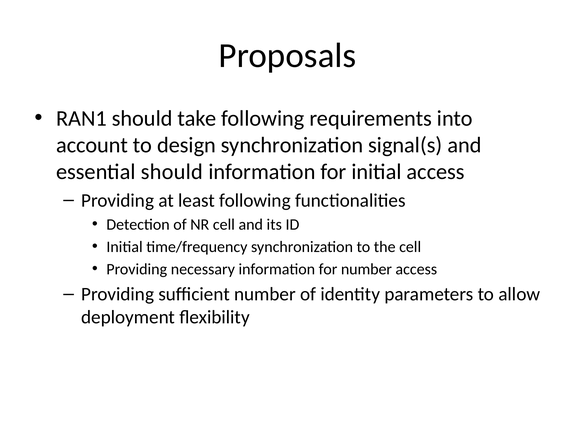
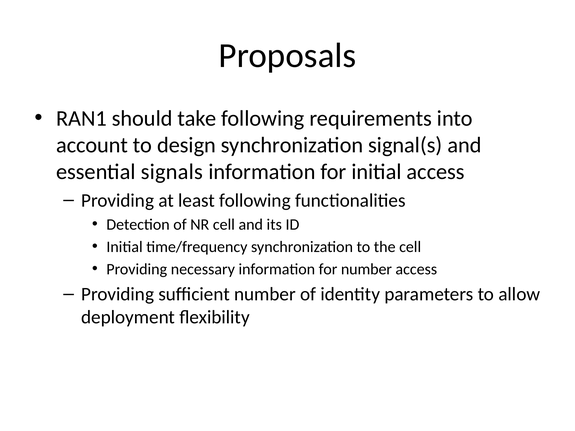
essential should: should -> signals (172, 172)
